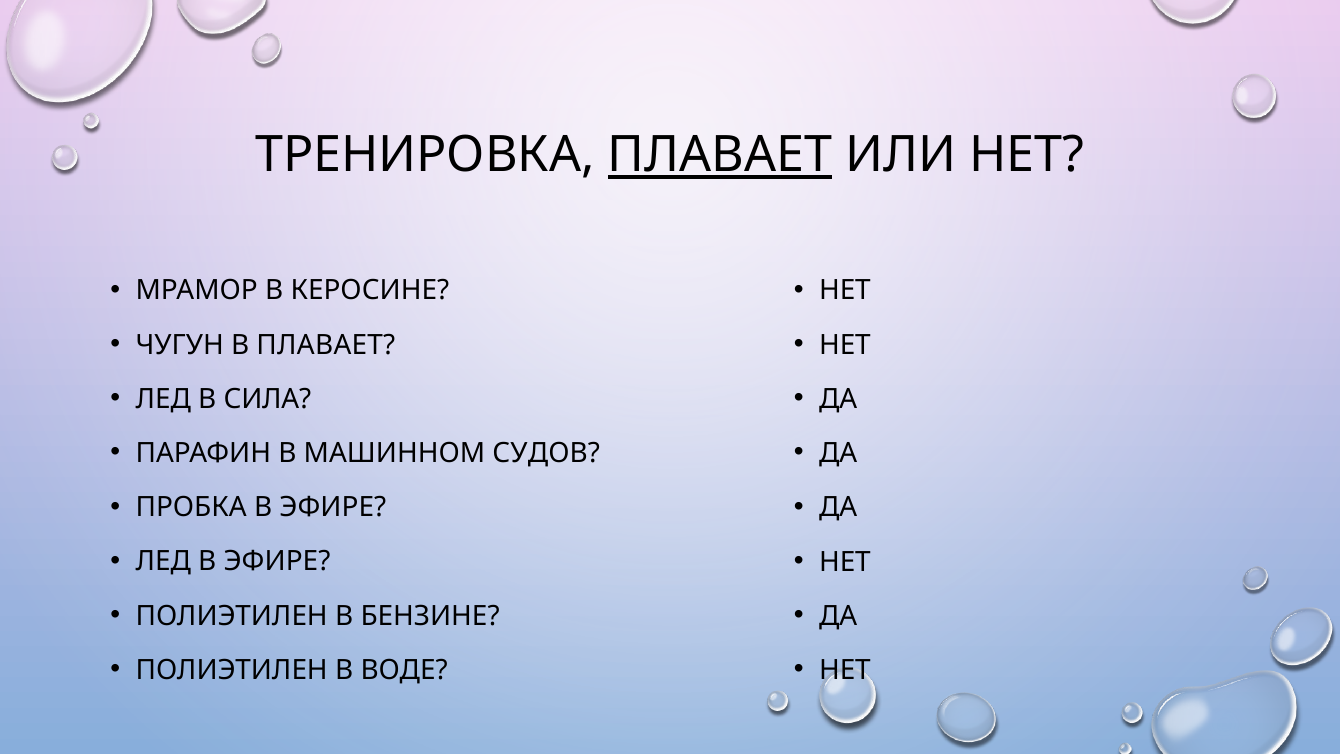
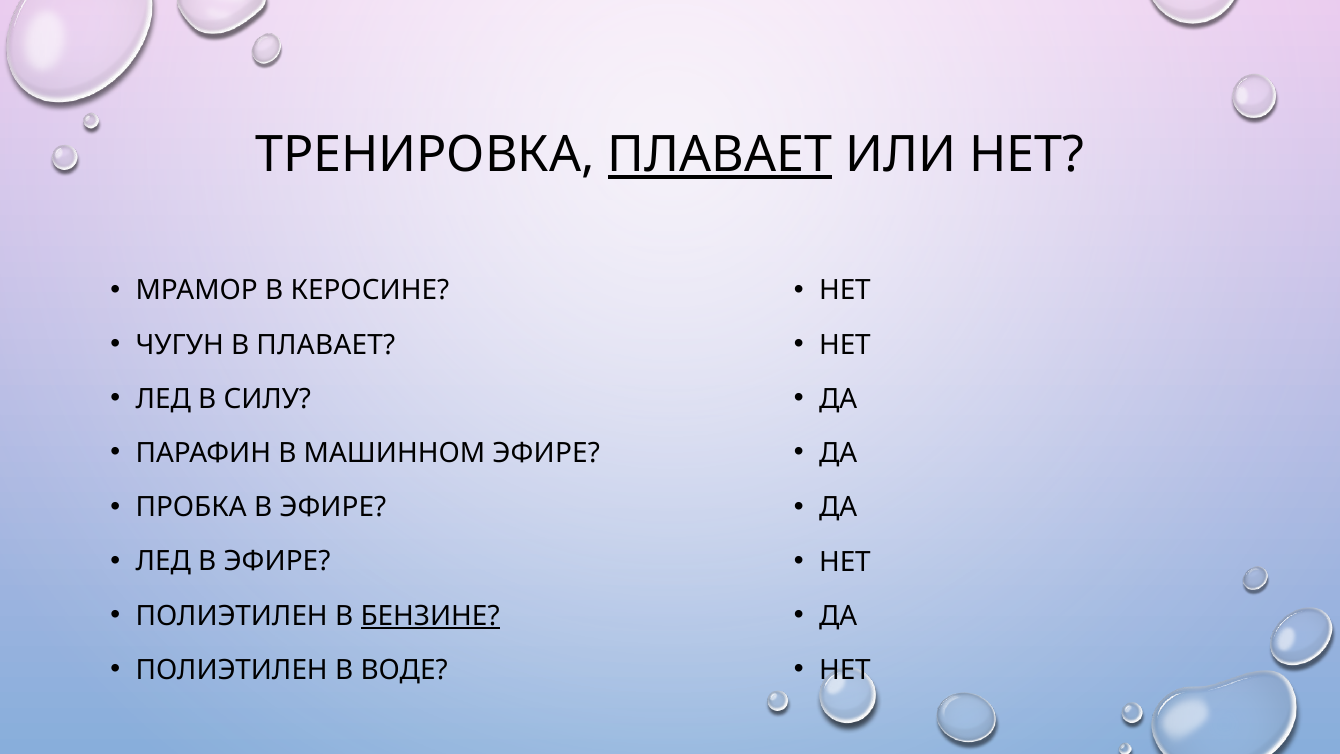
СИЛА: СИЛА -> СИЛУ (267, 399)
МАШИННОМ СУДОВ: СУДОВ -> ЭФИРЕ (546, 453)
БЕНЗИНЕ underline: none -> present (430, 616)
